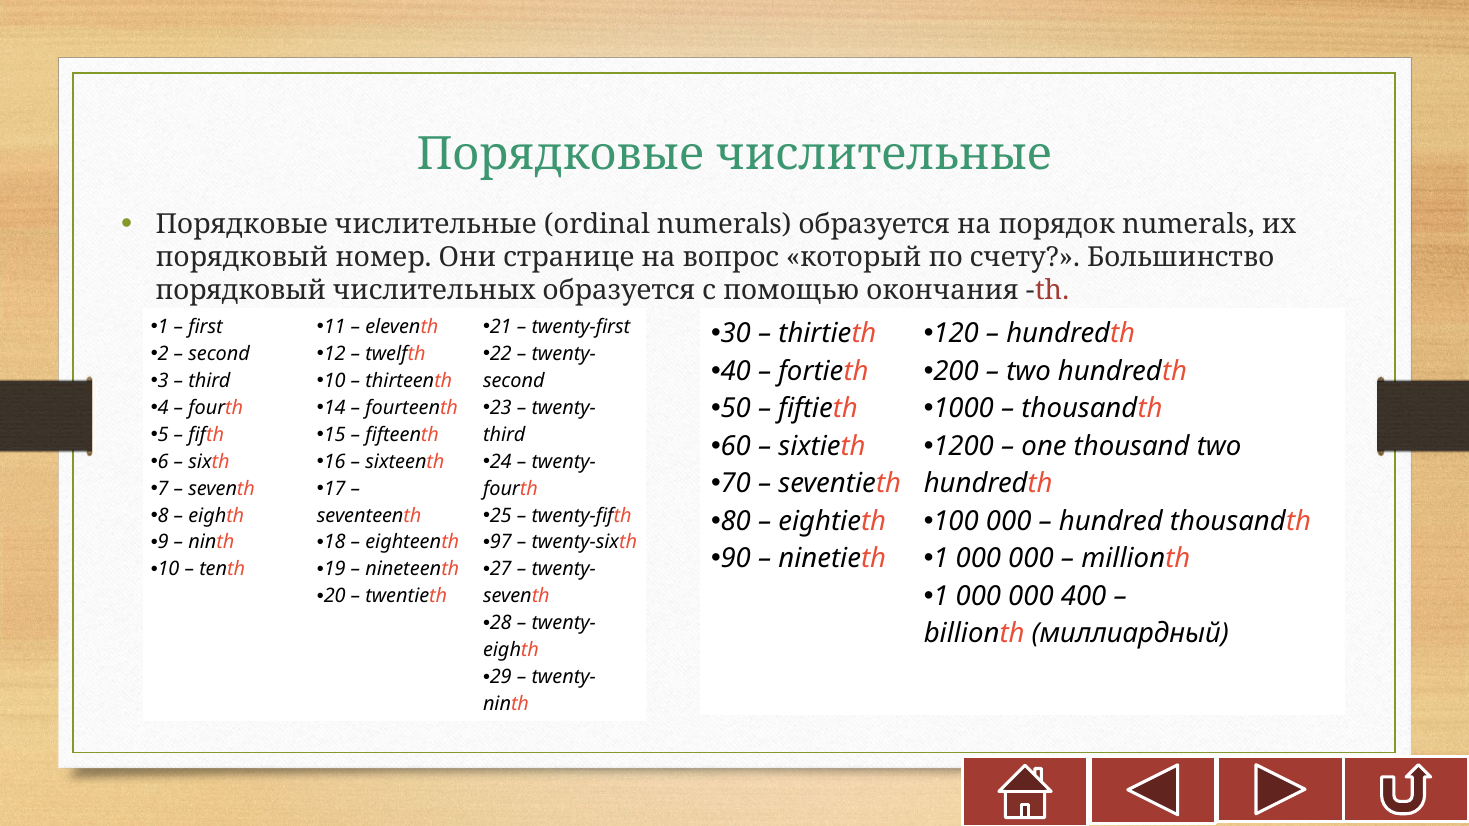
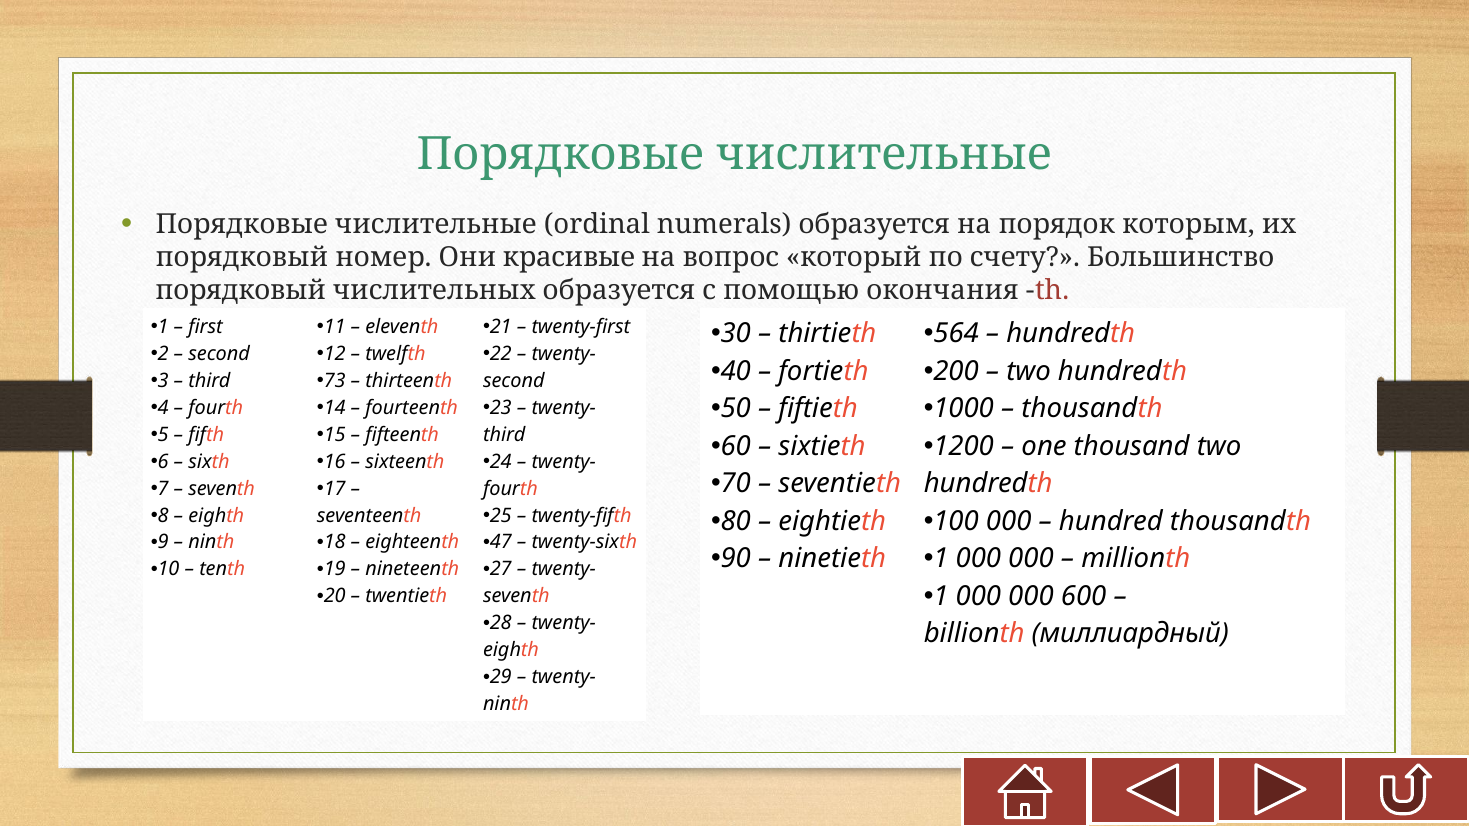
порядок numerals: numerals -> которым (1188, 225)
странице: странице -> красивые (569, 258)
120: 120 -> 564 (956, 334)
10: 10 -> 73 (335, 381)
97: 97 -> 47 (501, 543)
400: 400 -> 600 (1084, 596)
